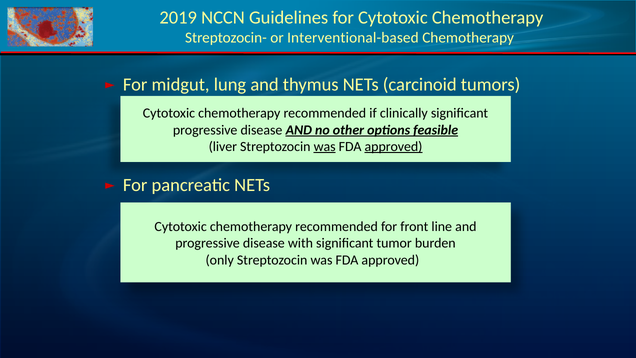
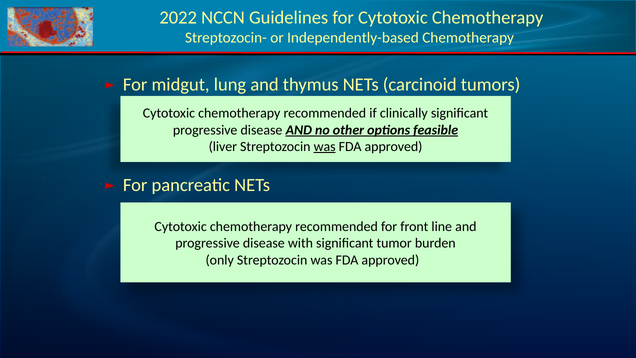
2019: 2019 -> 2022 (178, 18)
Interventional-based: Interventional-based -> Independently-based (353, 38)
approved underline: present -> none (394, 147)
